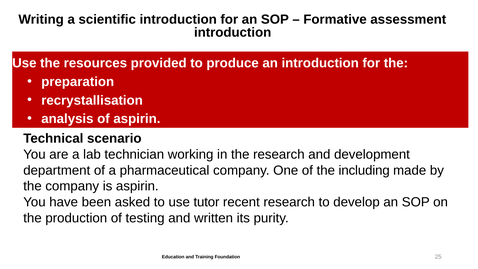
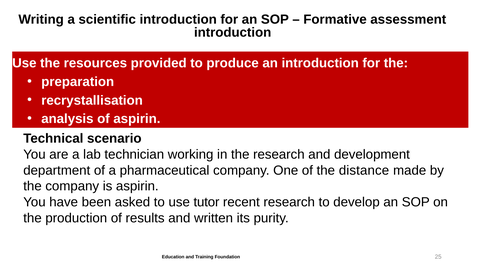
including: including -> distance (364, 170)
testing: testing -> results (145, 218)
